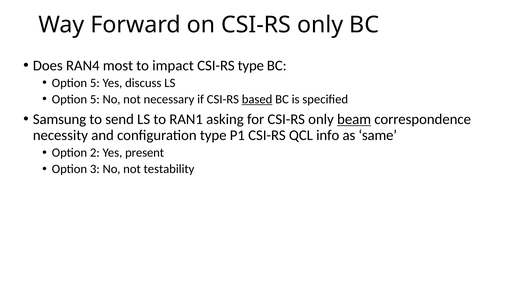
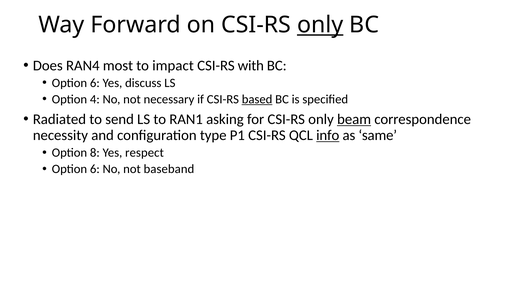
only underline: none -> present (320, 25)
CSI-RS type: type -> with (251, 65)
5: 5 -> 6 (95, 83)
5: 5 -> 4 (95, 99)
Samsung: Samsung -> Radiated (59, 119)
info underline: none -> present (328, 135)
2: 2 -> 8 (95, 153)
present: present -> respect (144, 153)
3: 3 -> 6 (95, 169)
testability: testability -> baseband (169, 169)
